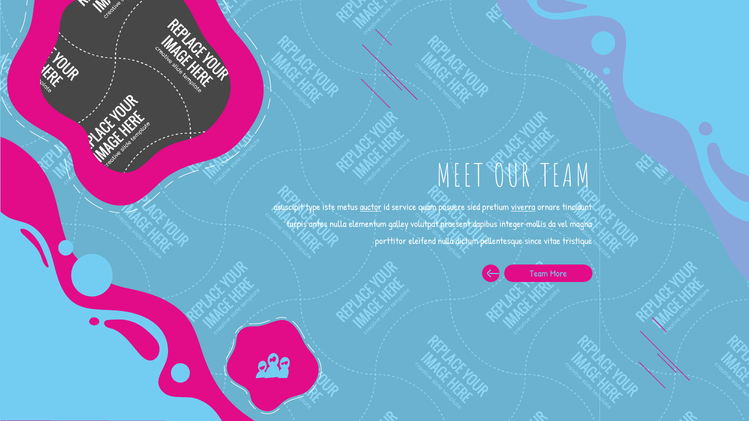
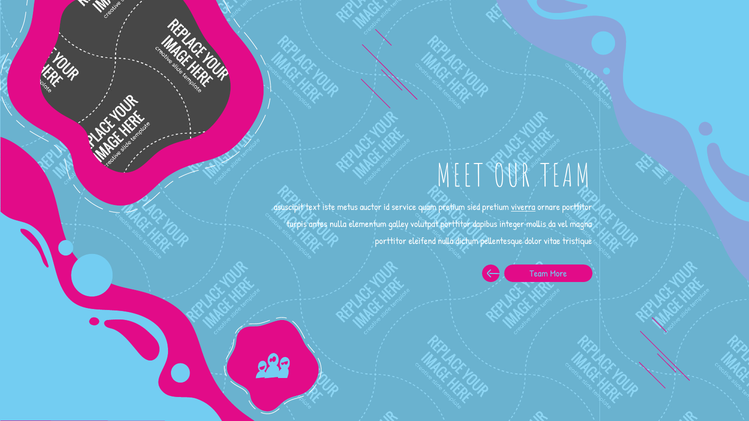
type: type -> text (313, 207)
auctor underline: present -> none (371, 207)
quam posuere: posuere -> pretium (452, 207)
ornare tincidunt: tincidunt -> porttitor (577, 207)
volutpat praesent: praesent -> porttitor (456, 224)
since: since -> dolor (533, 241)
